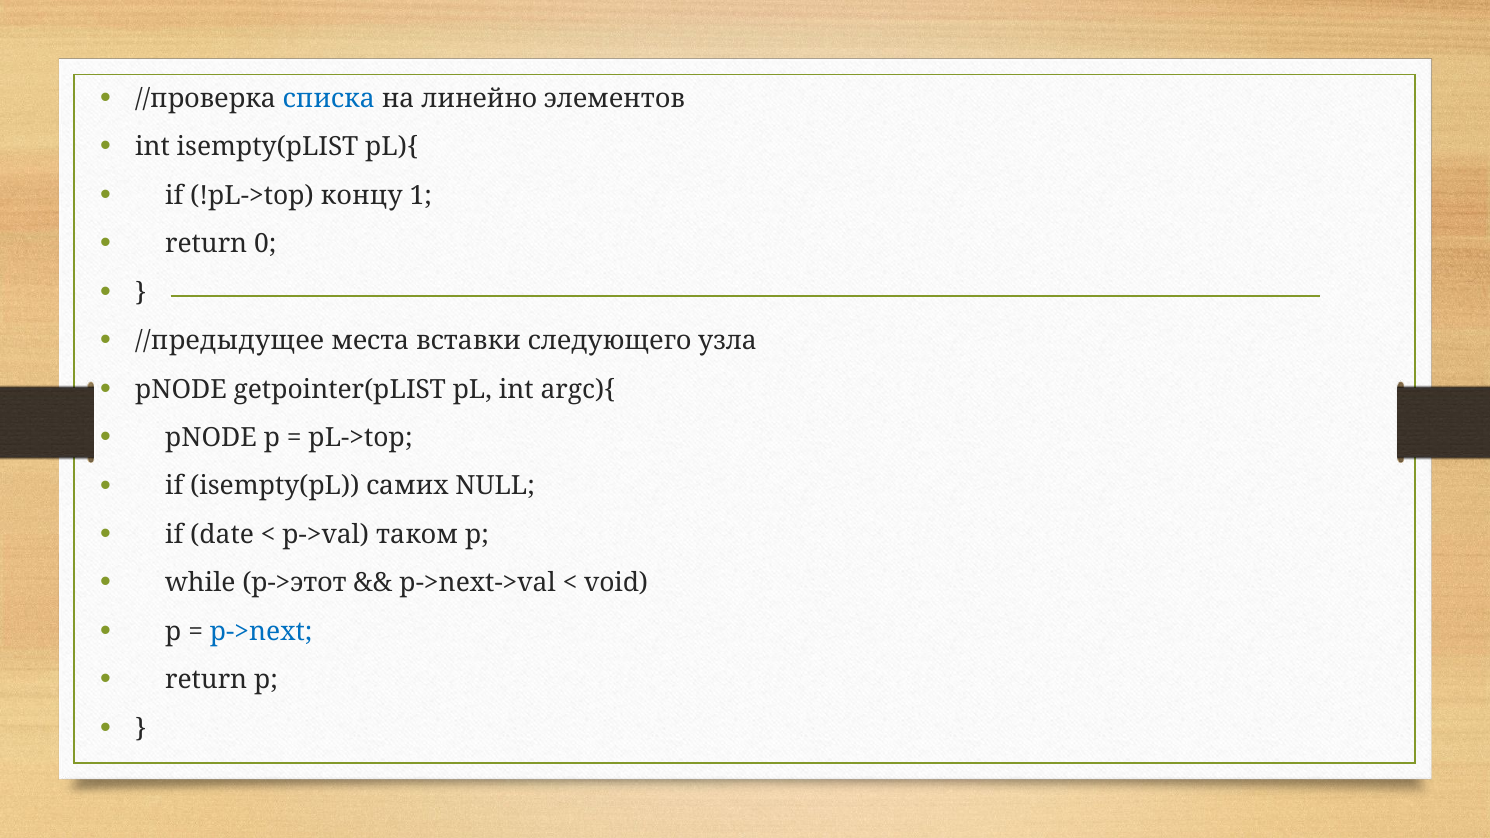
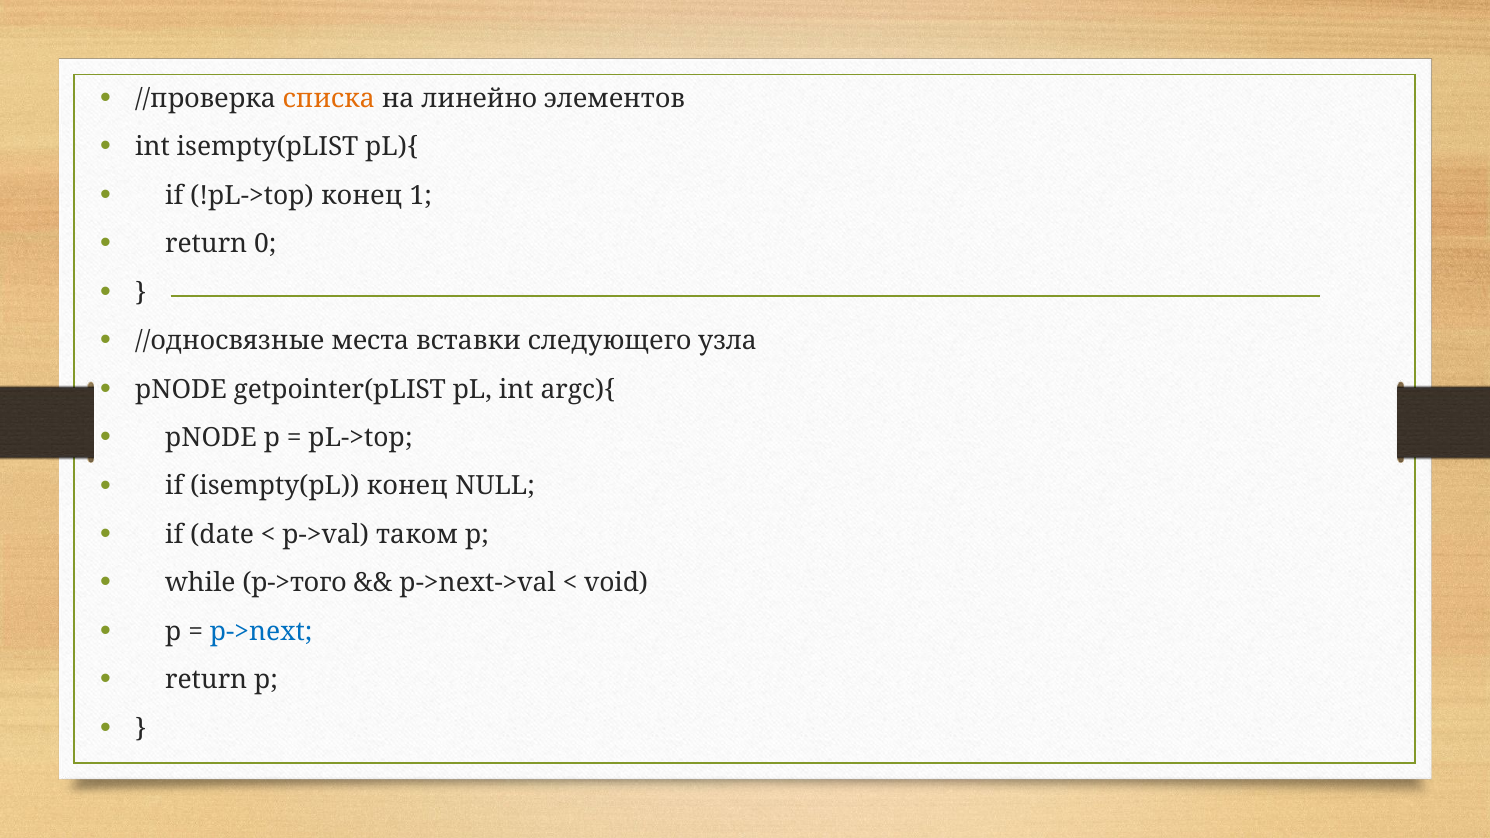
списка colour: blue -> orange (329, 99)
!pL->top концу: концу -> конец (362, 196)
//предыдущее: //предыдущее -> //односвязные (230, 341)
isempty(pL самих: самих -> конец (407, 486)
p->этот: p->этот -> p->того (294, 583)
